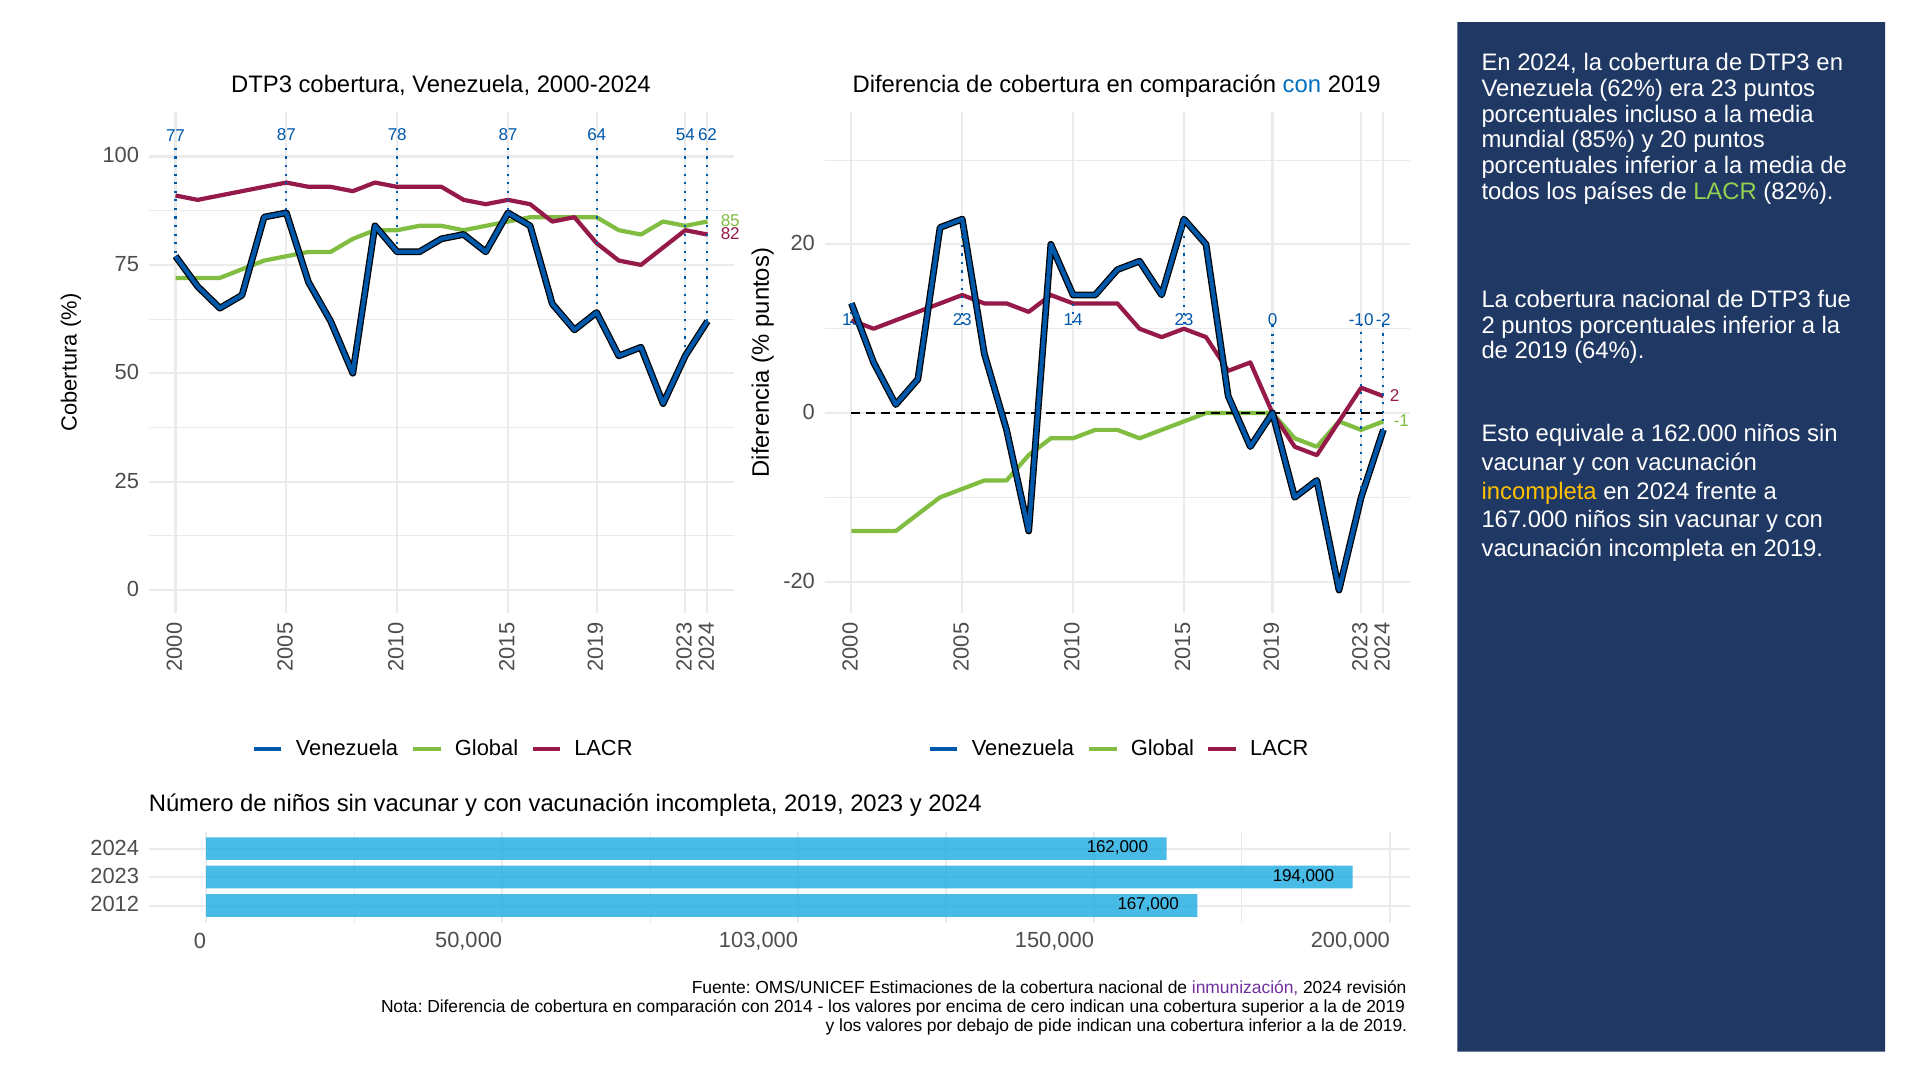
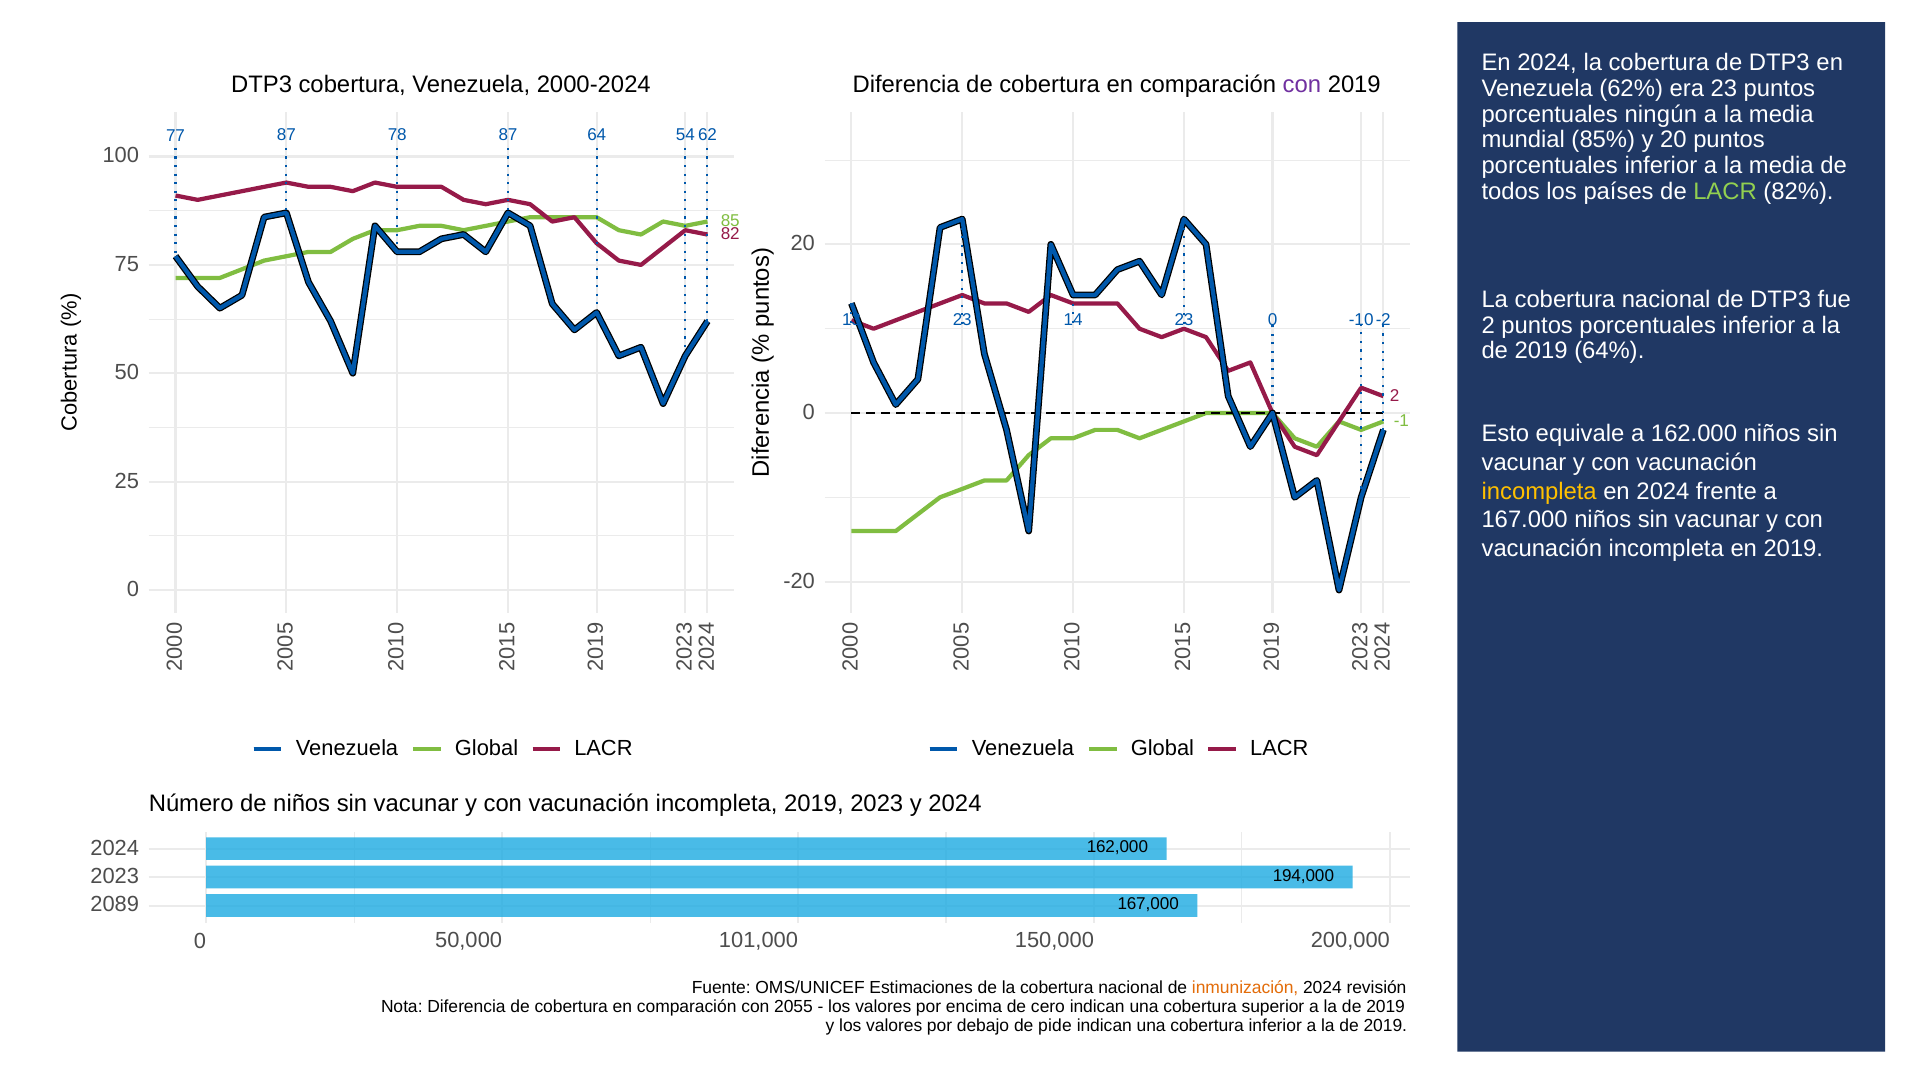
con colour: blue -> purple (1302, 84)
incluso: incluso -> ningún (1661, 114)
2012: 2012 -> 2089 (115, 905)
103,000: 103,000 -> 101,000 (758, 940)
inmunización colour: purple -> orange (1245, 988)
2014: 2014 -> 2055 (793, 1006)
